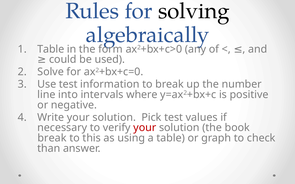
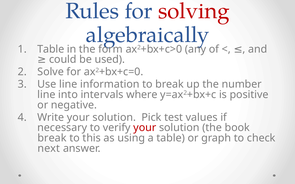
solving colour: black -> red (194, 11)
Use test: test -> line (68, 84)
than: than -> next (49, 149)
